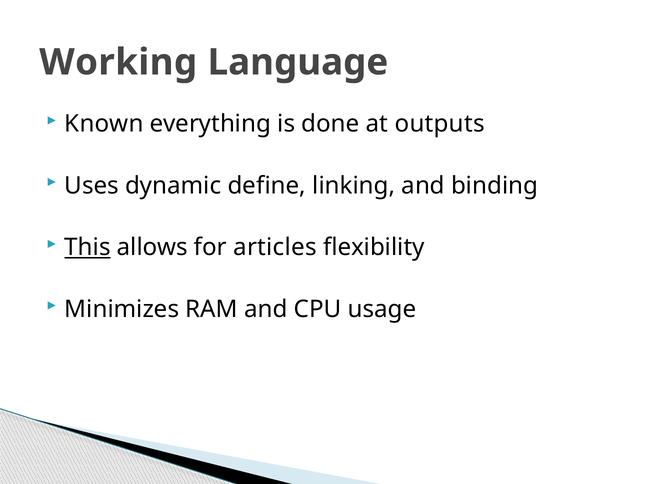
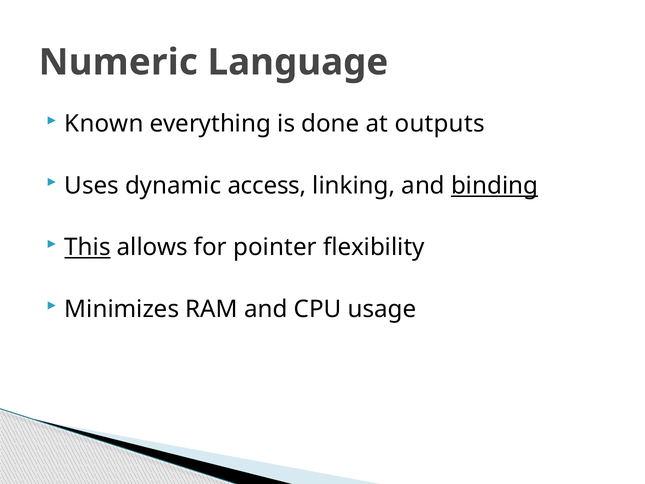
Working: Working -> Numeric (118, 62)
define: define -> access (267, 186)
binding underline: none -> present (495, 186)
articles: articles -> pointer (275, 247)
